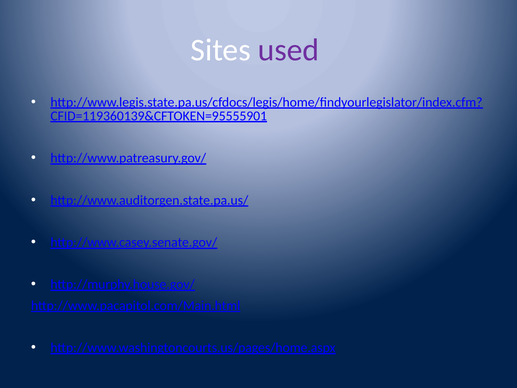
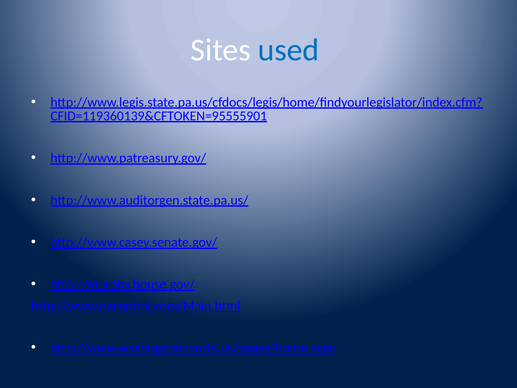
used colour: purple -> blue (288, 50)
